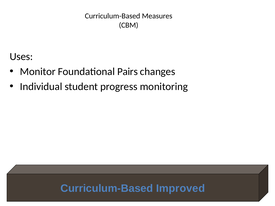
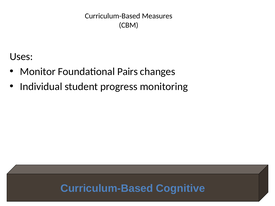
Improved: Improved -> Cognitive (181, 189)
